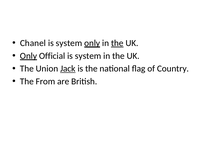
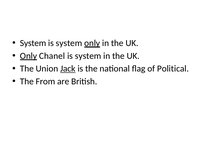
Chanel: Chanel -> System (33, 43)
the underline: present -> none (117, 43)
Official: Official -> Chanel (52, 56)
Country: Country -> Political (173, 69)
